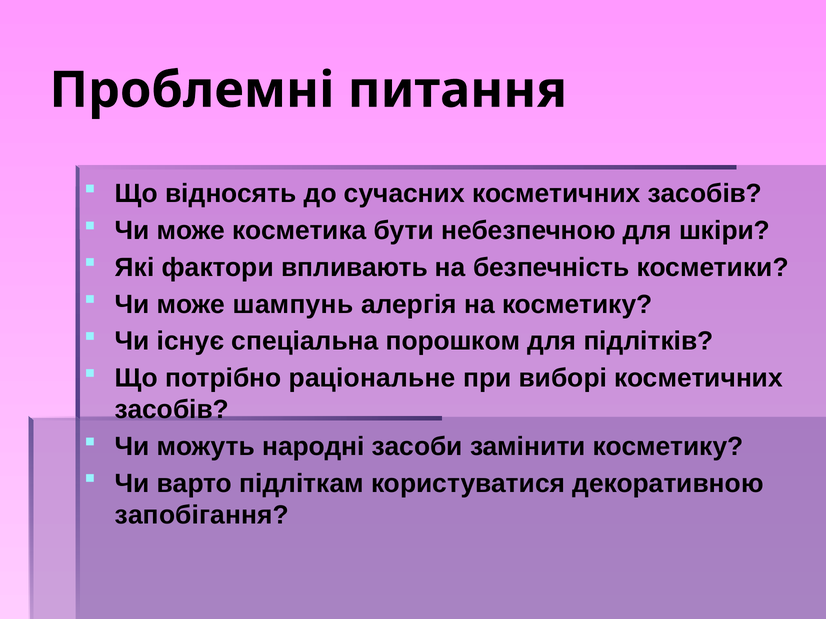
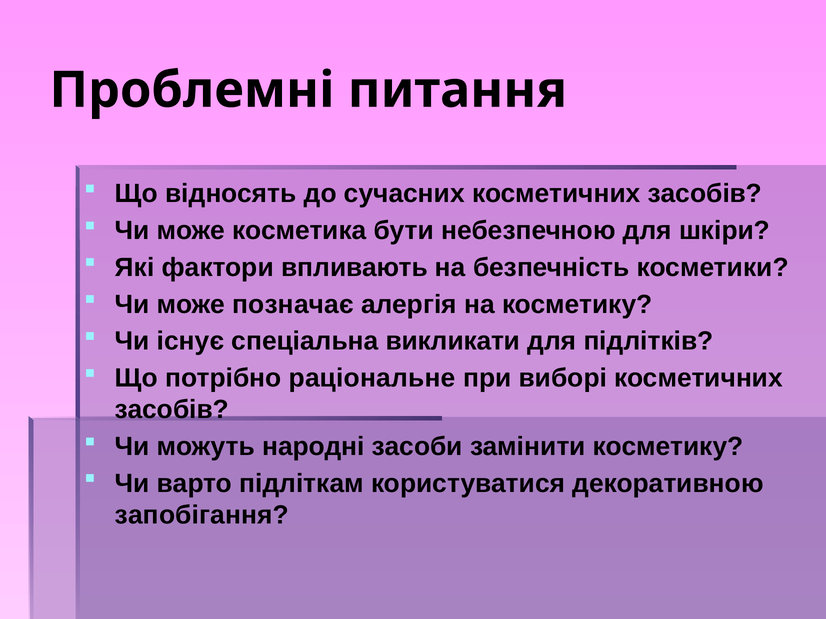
шампунь: шампунь -> позначає (293, 305)
порошком: порошком -> викликати (453, 342)
